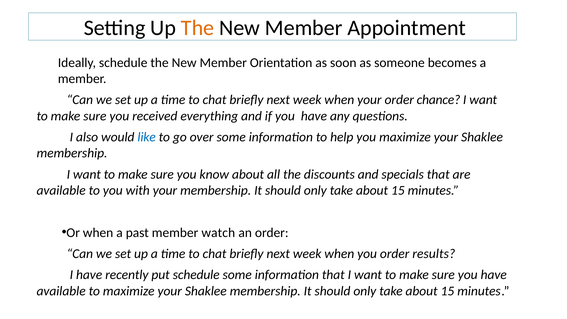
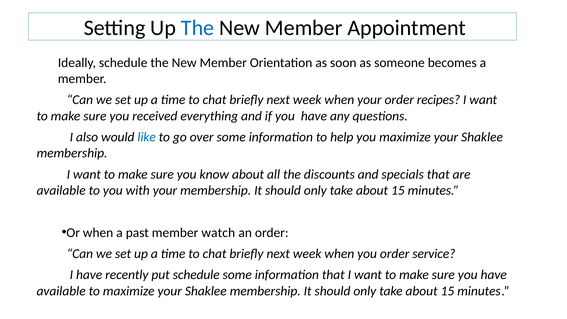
The colour: orange -> blue (198, 28)
chance: chance -> recipes (439, 100)
results: results -> service (434, 254)
